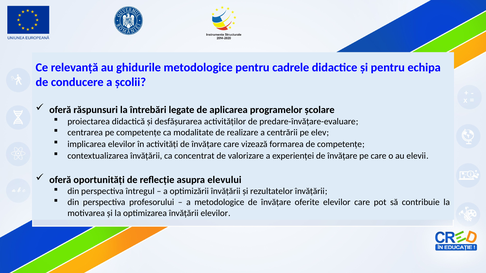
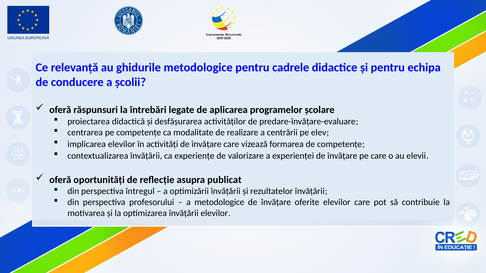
concentrat: concentrat -> experiențe (194, 156)
elevului: elevului -> publicat (224, 180)
